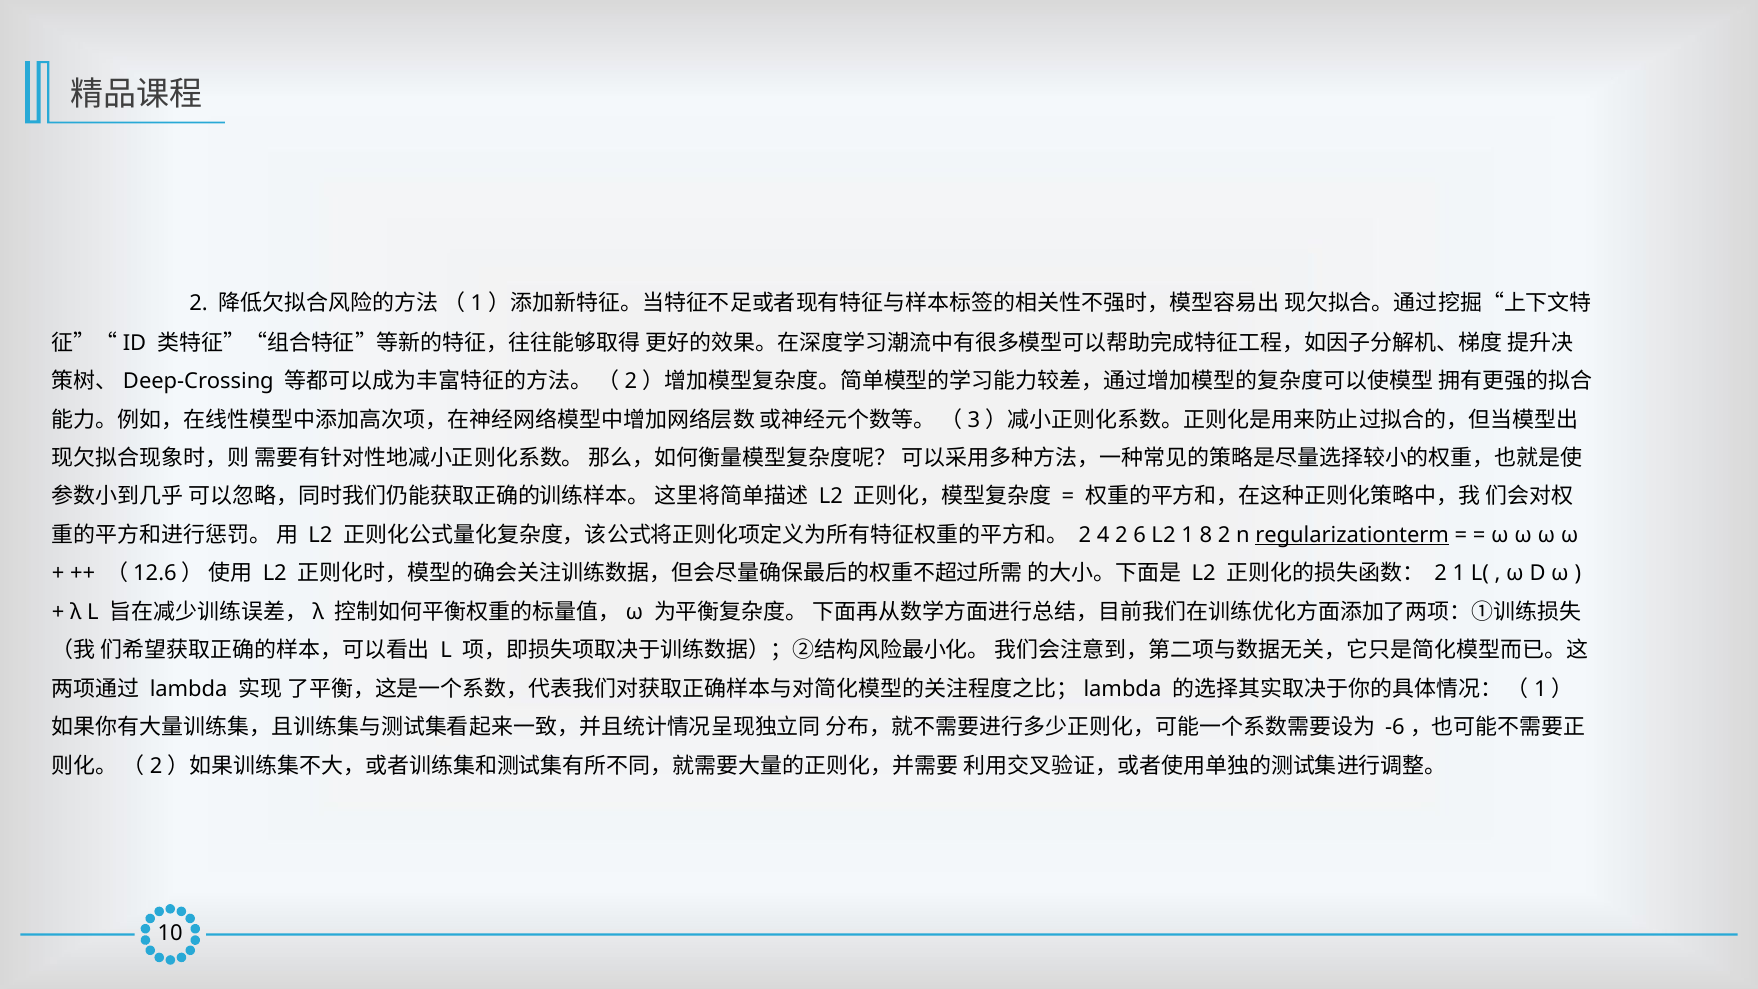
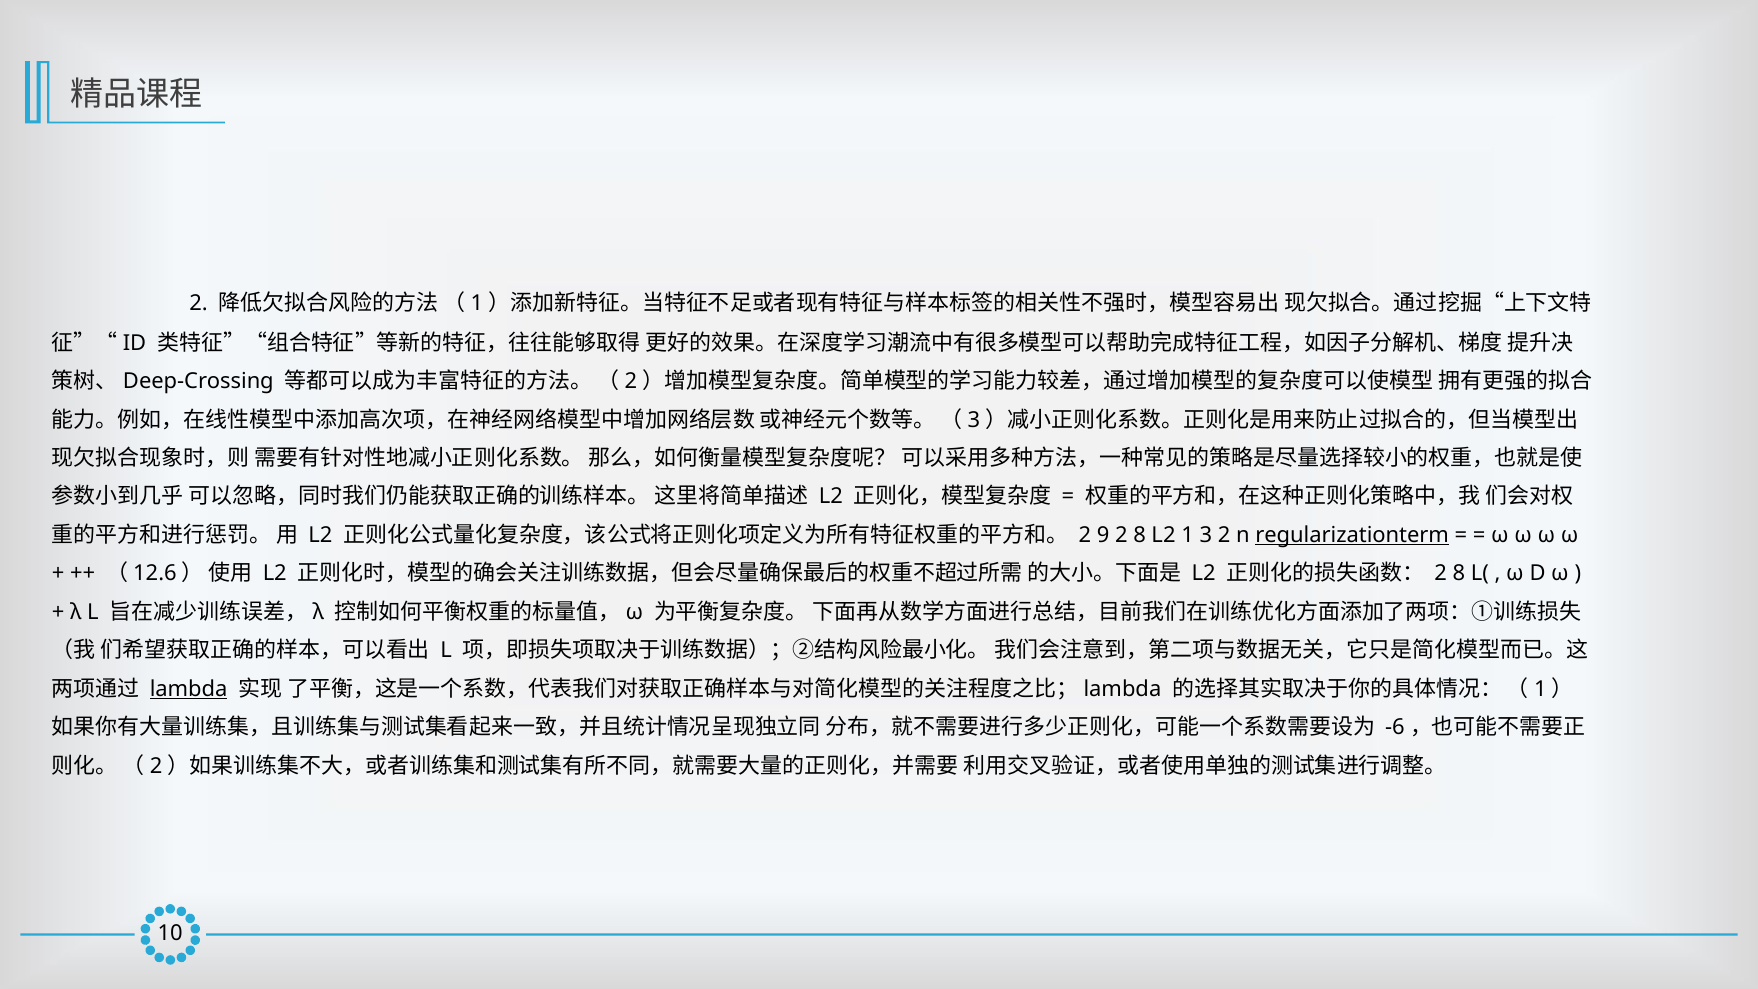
4: 4 -> 9 (1103, 535)
6: 6 -> 8 (1140, 535)
8: 8 -> 3 (1206, 535)
1: 1 -> 8 (1459, 574)
lambda underline: none -> present (189, 689)
